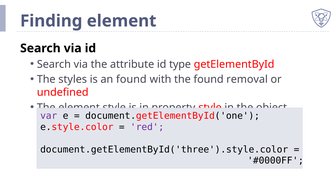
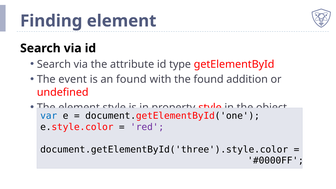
styles: styles -> event (73, 79)
removal: removal -> addition (247, 79)
var colour: purple -> blue (49, 116)
